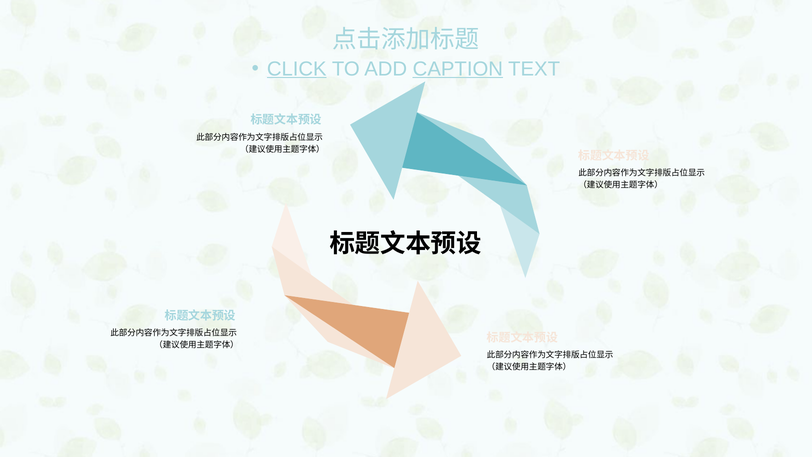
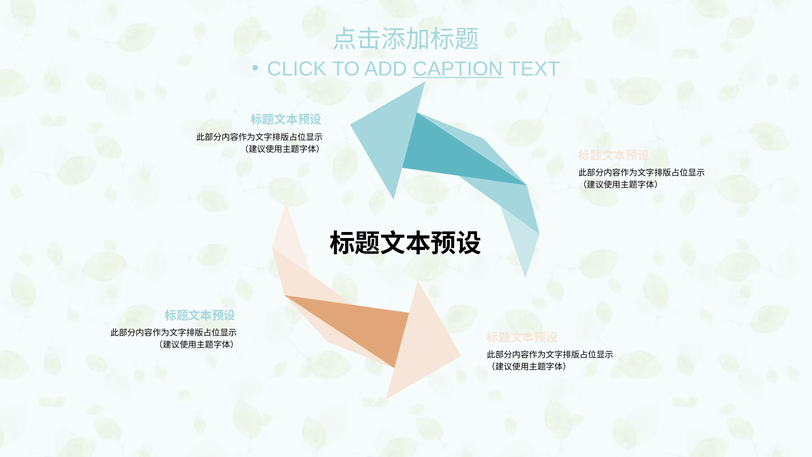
CLICK underline: present -> none (297, 69)
